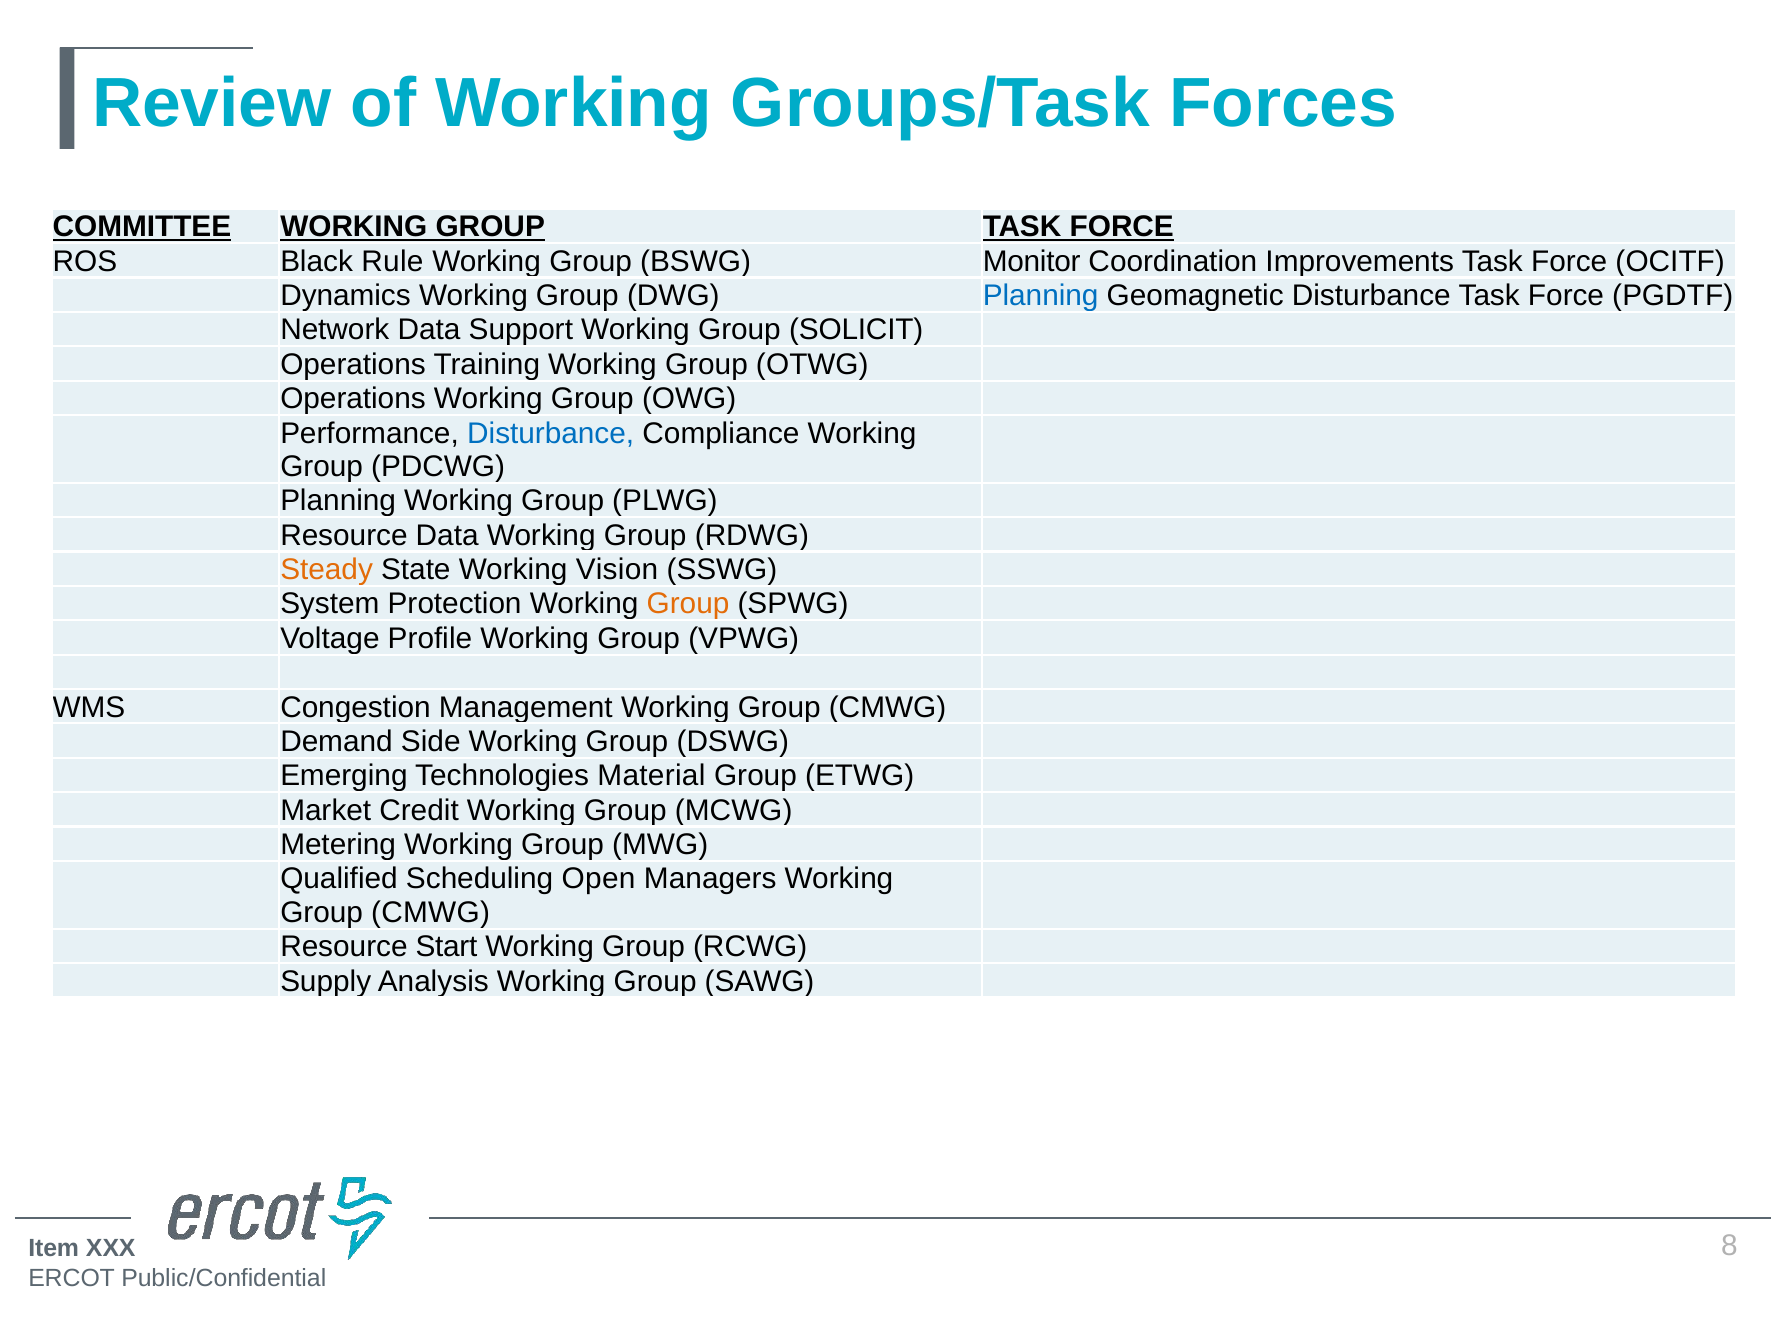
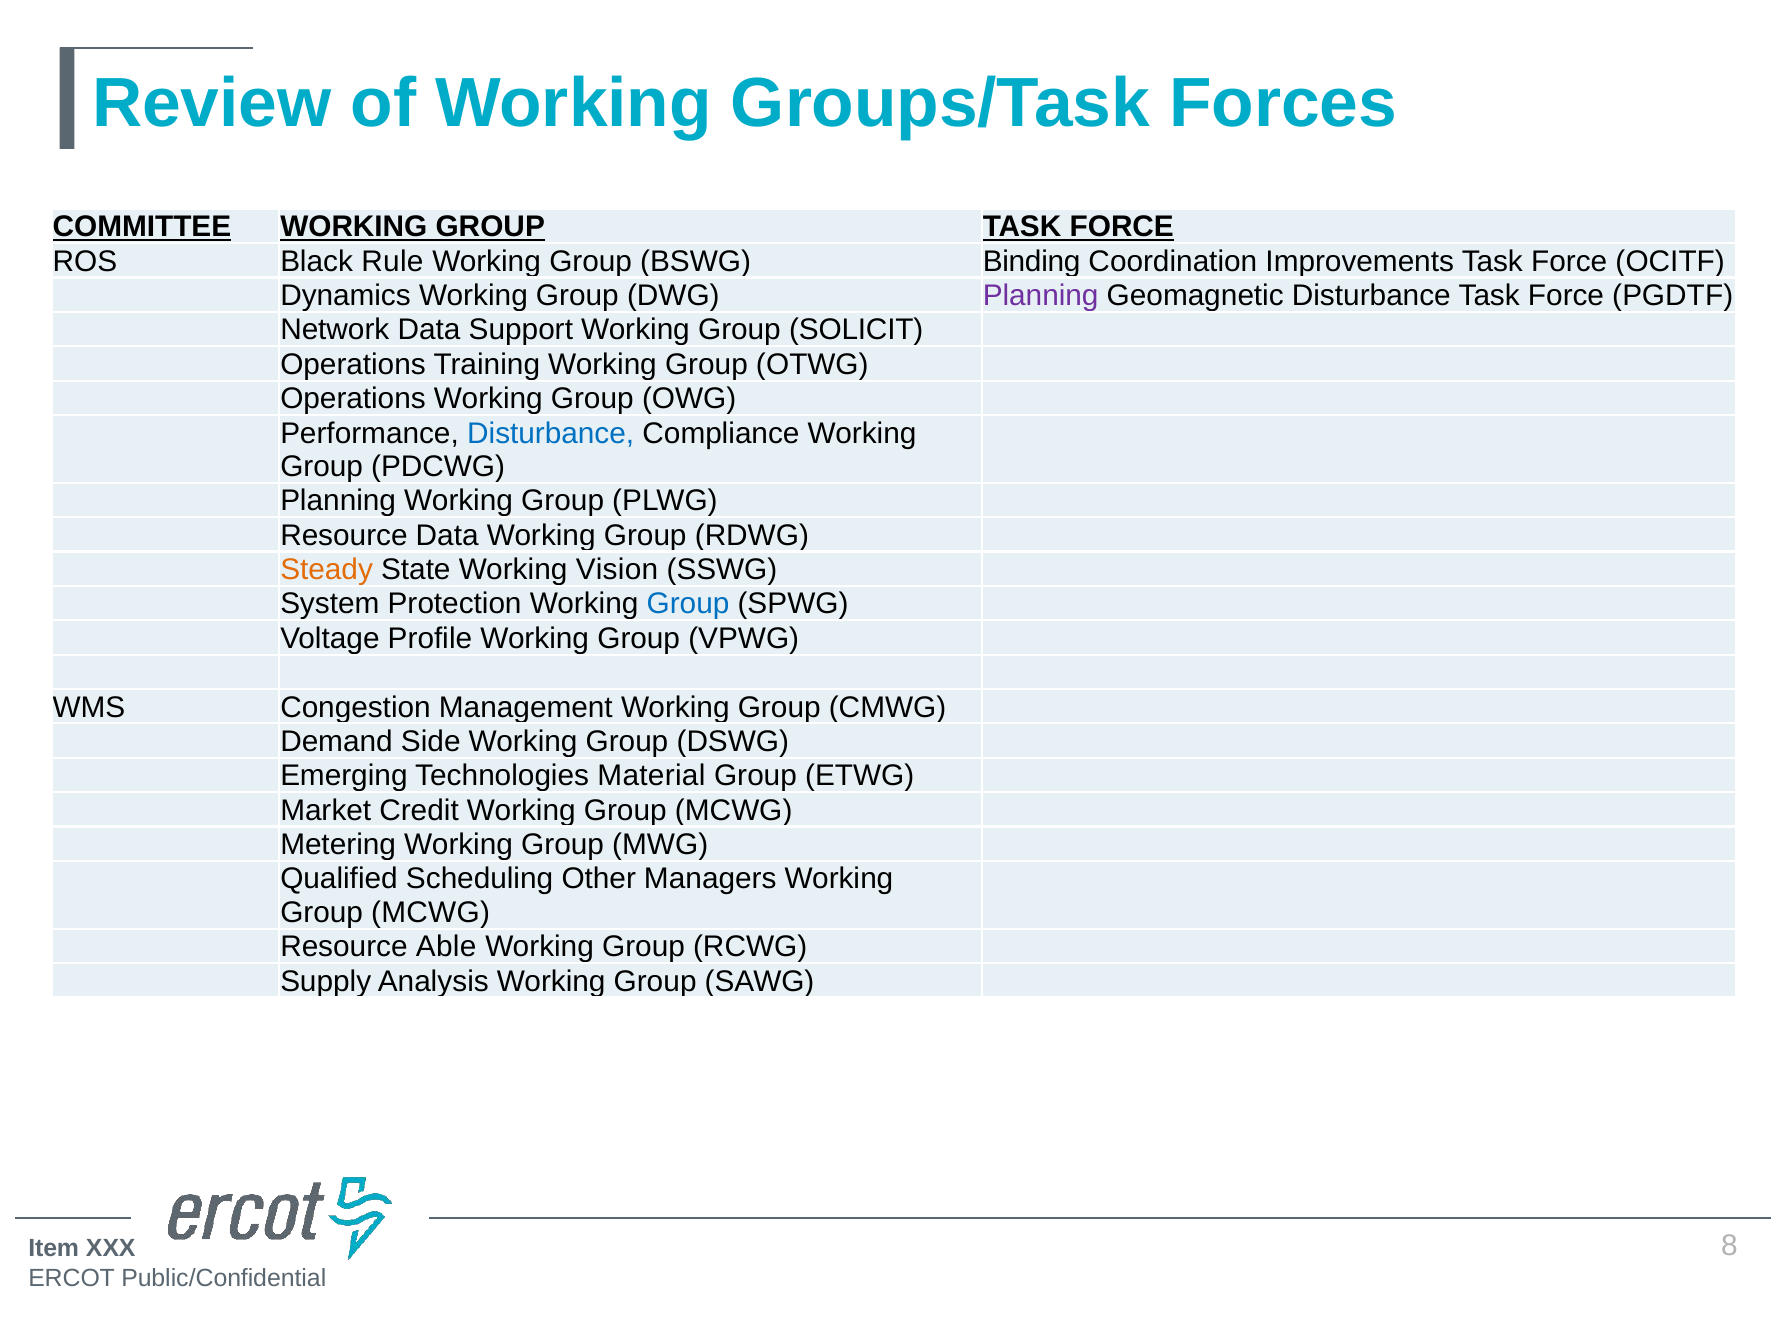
Monitor: Monitor -> Binding (1032, 261)
Planning colour: blue -> purple (1041, 296)
Group colour: orange -> blue (688, 604)
Open: Open -> Other (599, 879)
CMWG: CMWG -> MCWG (431, 912)
Start: Start -> Able (446, 947)
